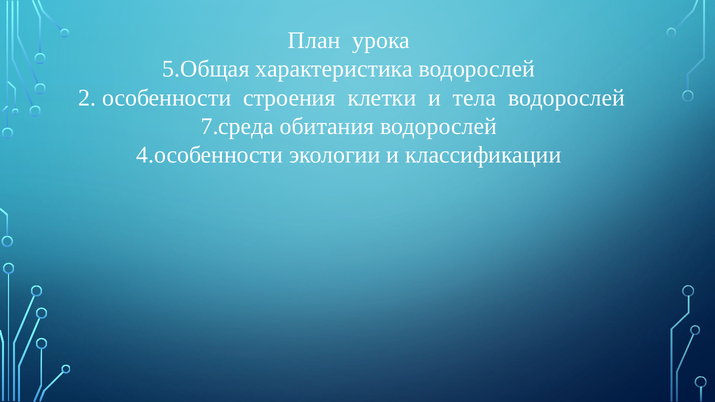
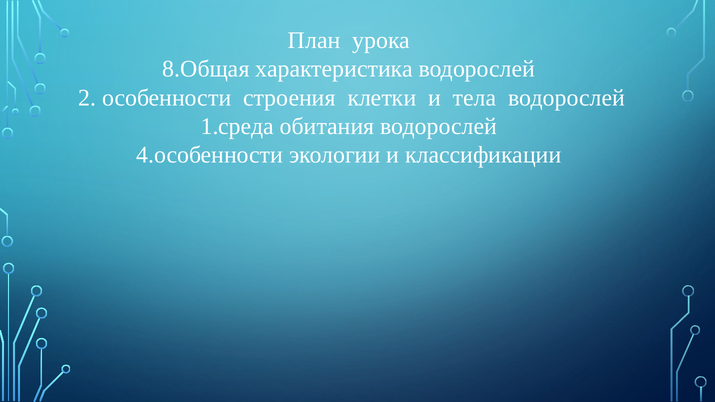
5.Общая: 5.Общая -> 8.Общая (206, 69)
7.среда: 7.среда -> 1.среда (237, 126)
